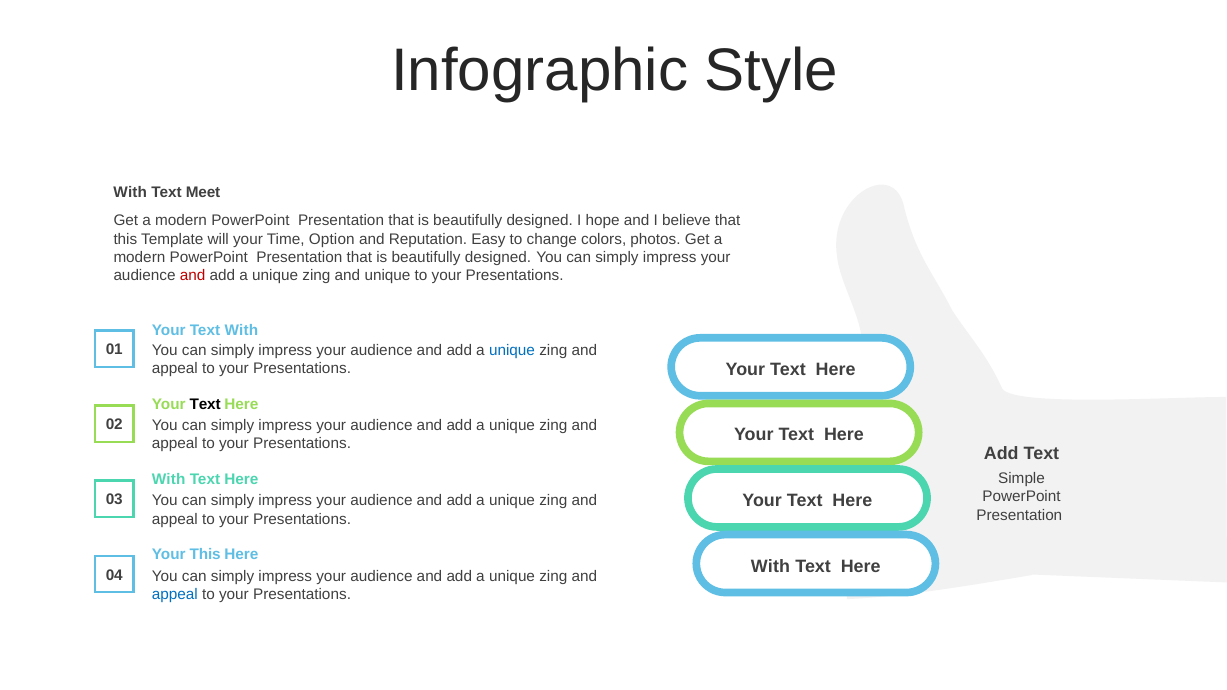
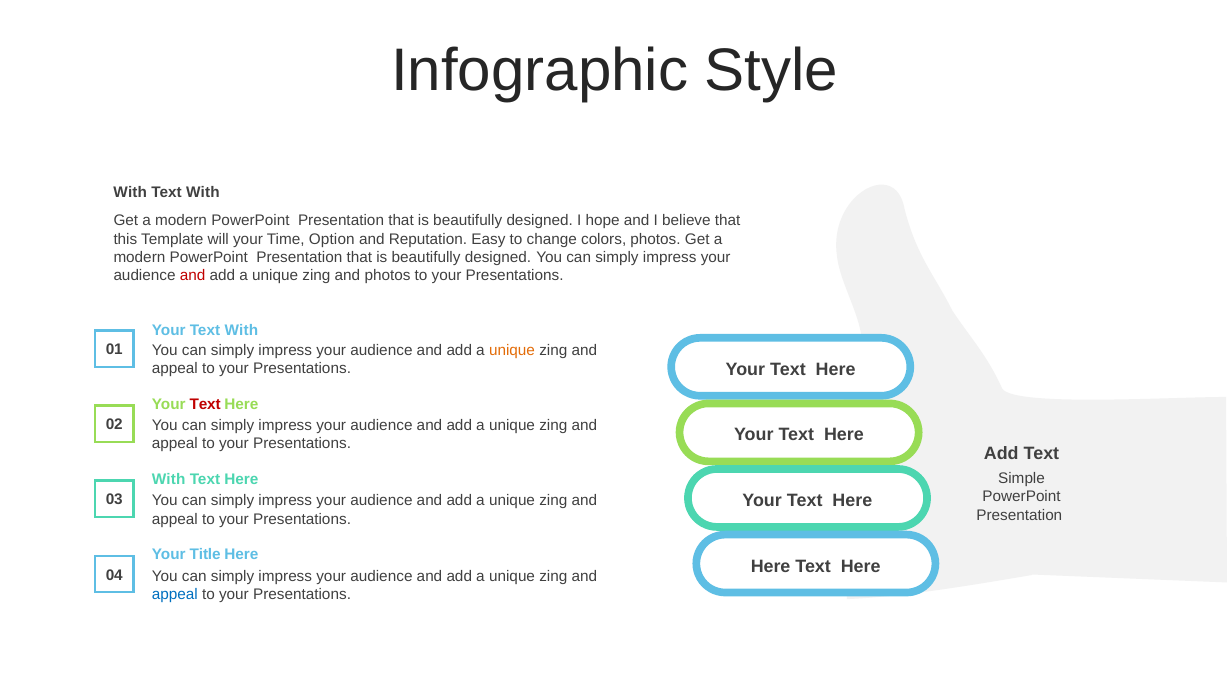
Meet: Meet -> With (203, 193)
and unique: unique -> photos (387, 276)
unique colour: blue -> orange (512, 350)
Text colour: black -> red (205, 404)
Your This: This -> Title (205, 555)
With: With -> Here (771, 566)
